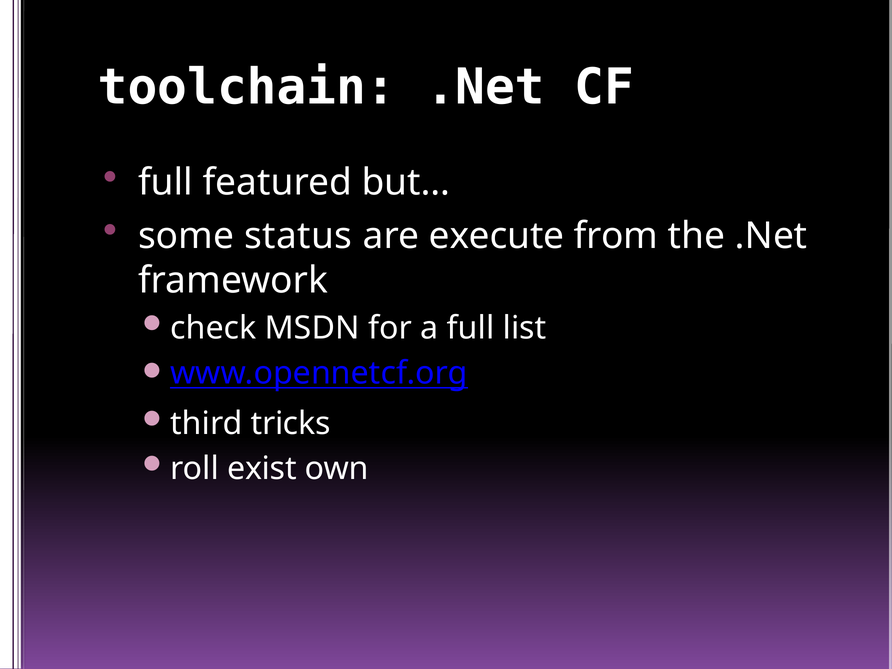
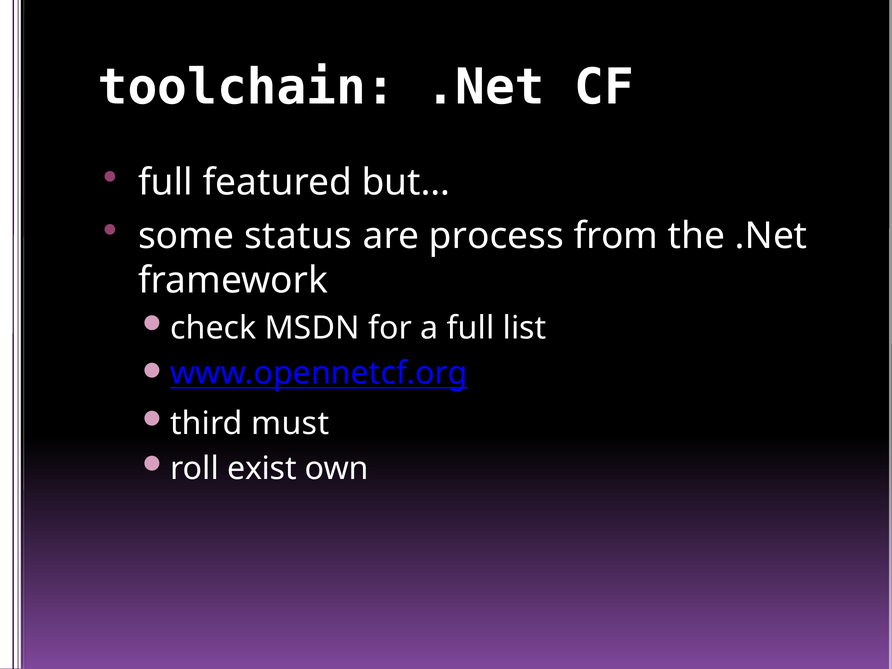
execute: execute -> process (496, 236)
tricks: tricks -> must (290, 424)
